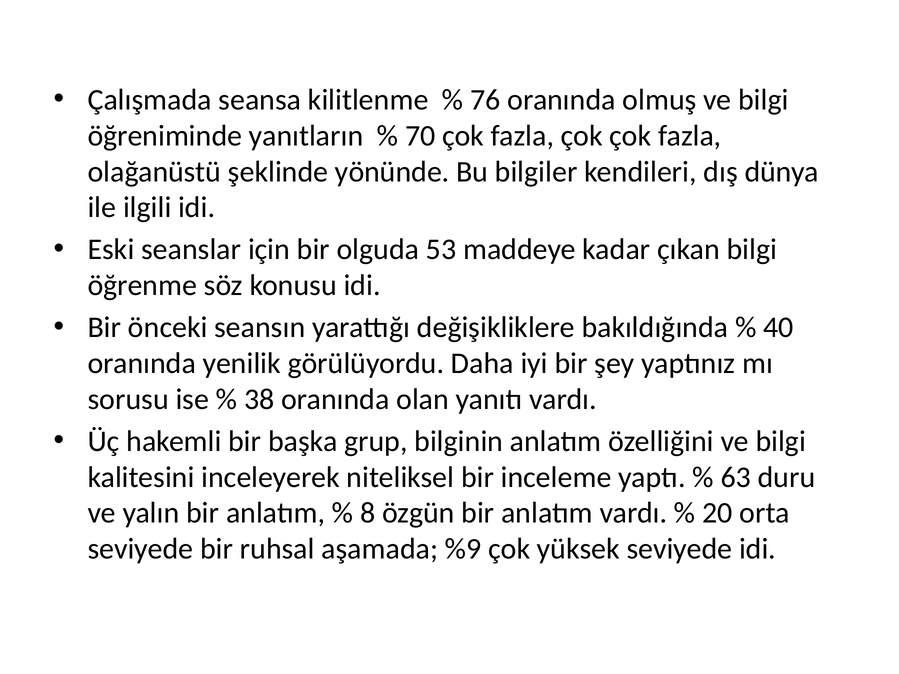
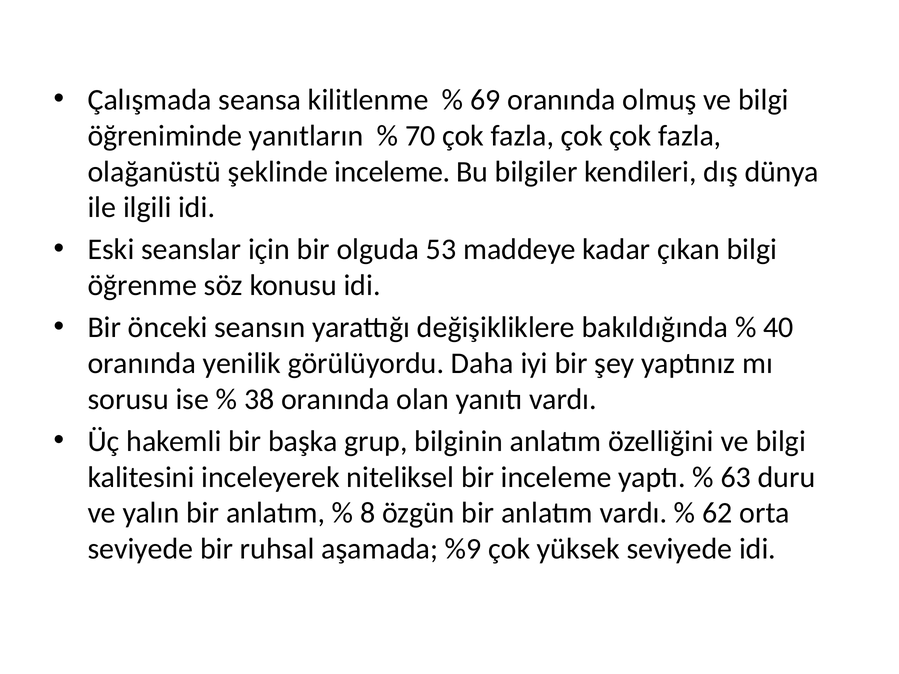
76: 76 -> 69 (485, 100)
şeklinde yönünde: yönünde -> inceleme (392, 172)
20: 20 -> 62 (717, 513)
